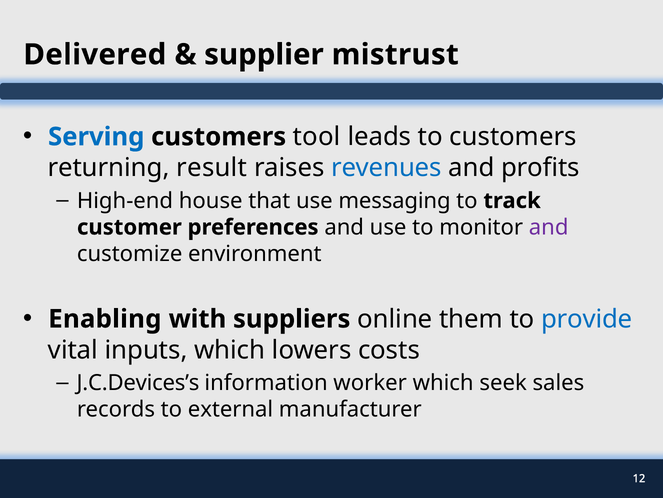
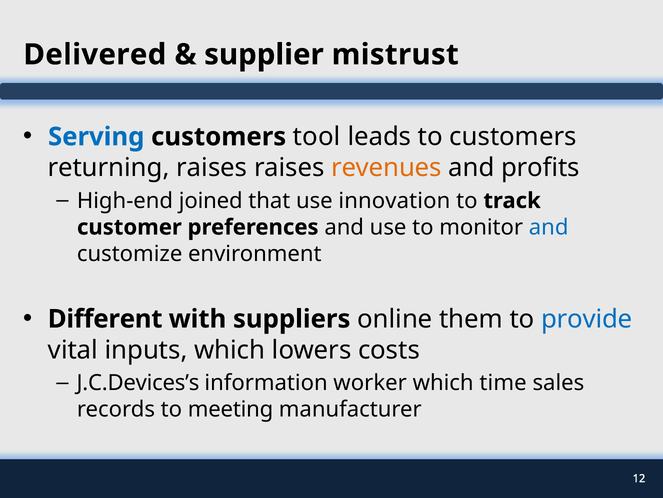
returning result: result -> raises (212, 168)
revenues colour: blue -> orange (386, 168)
house: house -> joined (211, 200)
messaging: messaging -> innovation (394, 200)
and colour: purple -> blue (549, 227)
Enabling: Enabling -> Different (105, 319)
seek: seek -> time (503, 382)
external: external -> meeting (231, 409)
